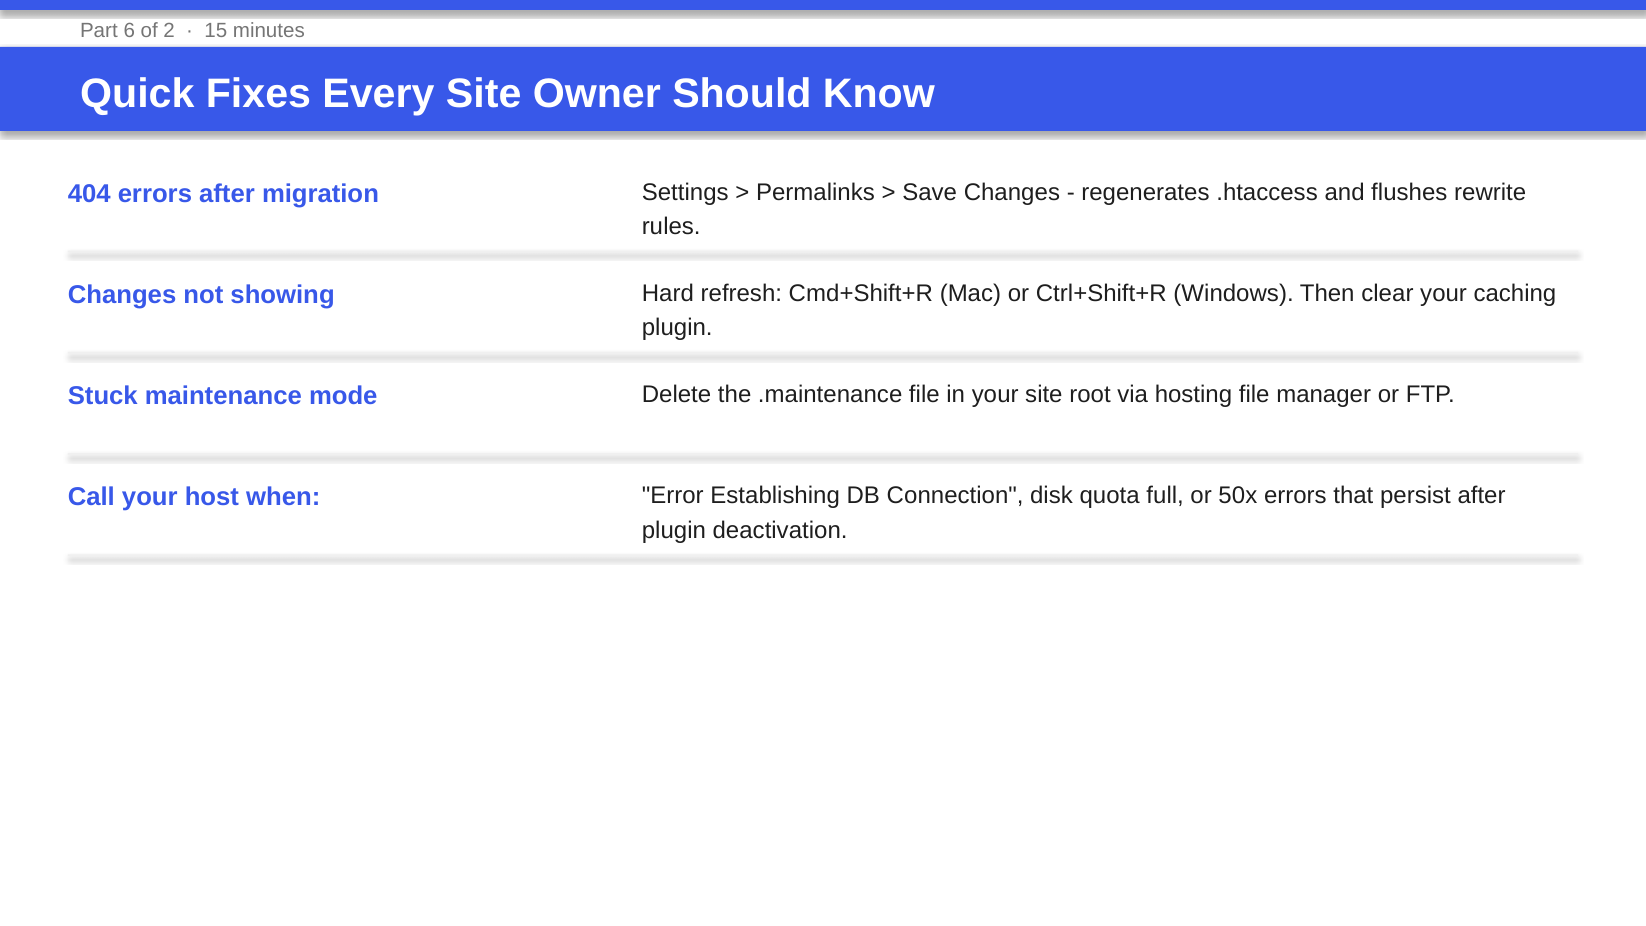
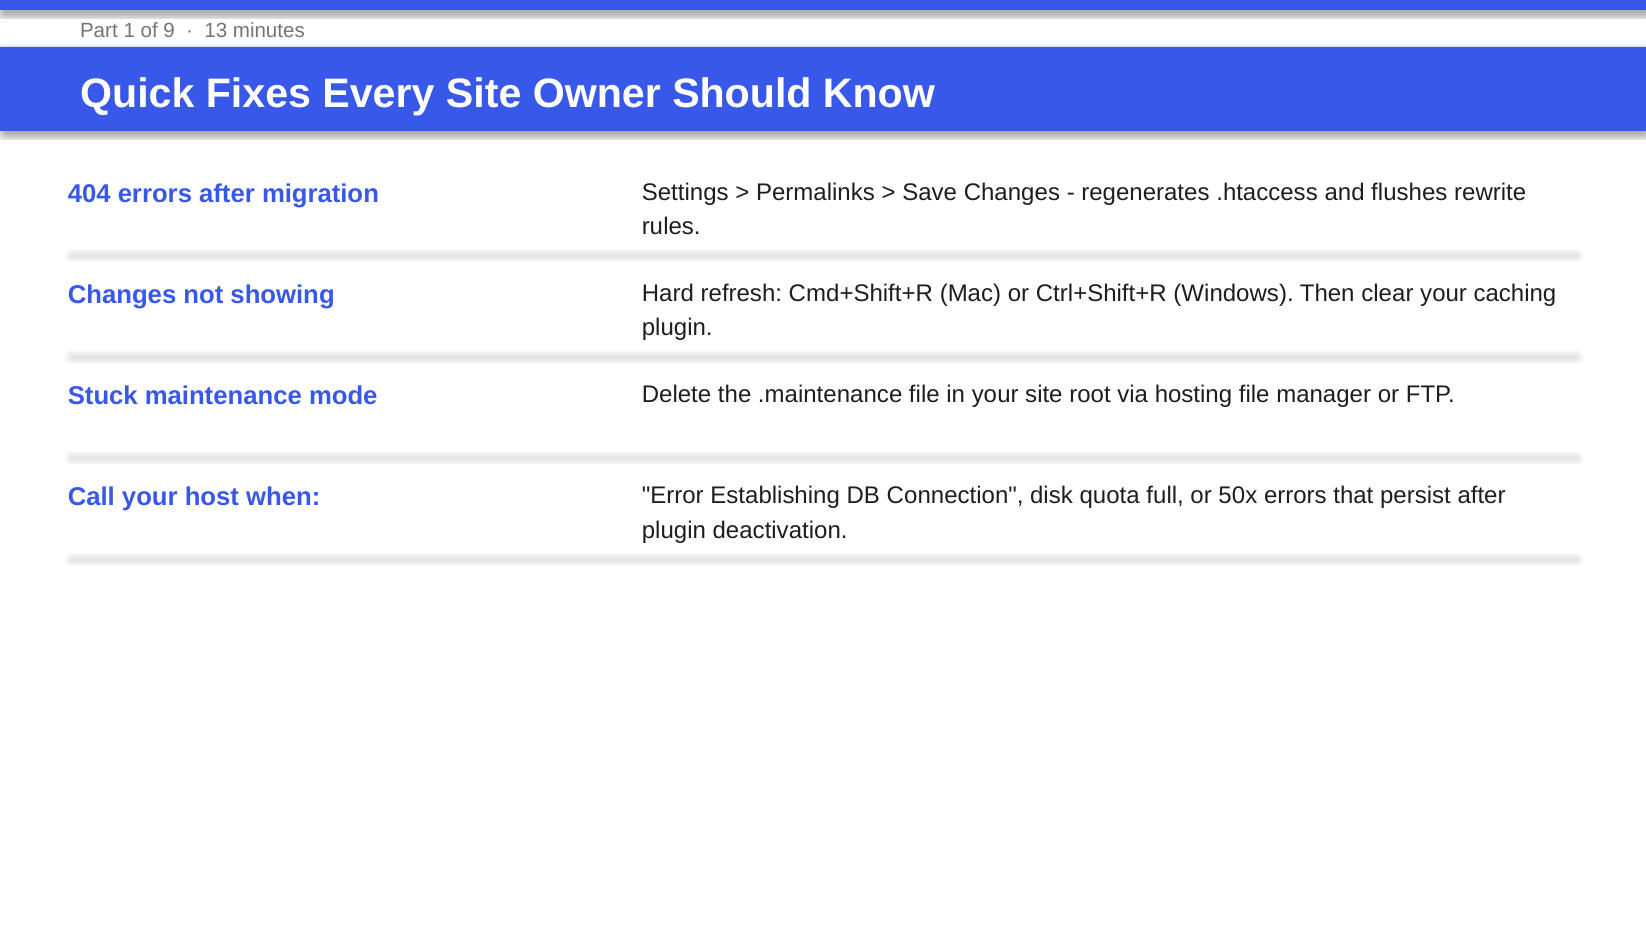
6: 6 -> 1 (129, 31)
2: 2 -> 9 (169, 31)
15: 15 -> 13 (216, 31)
